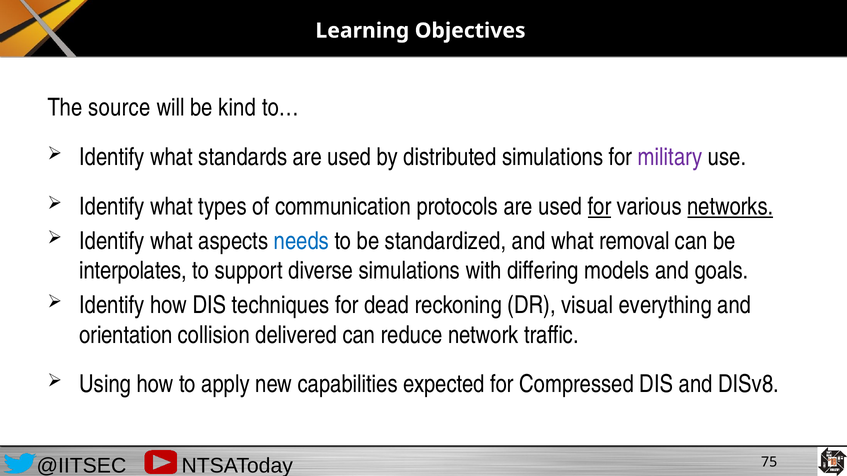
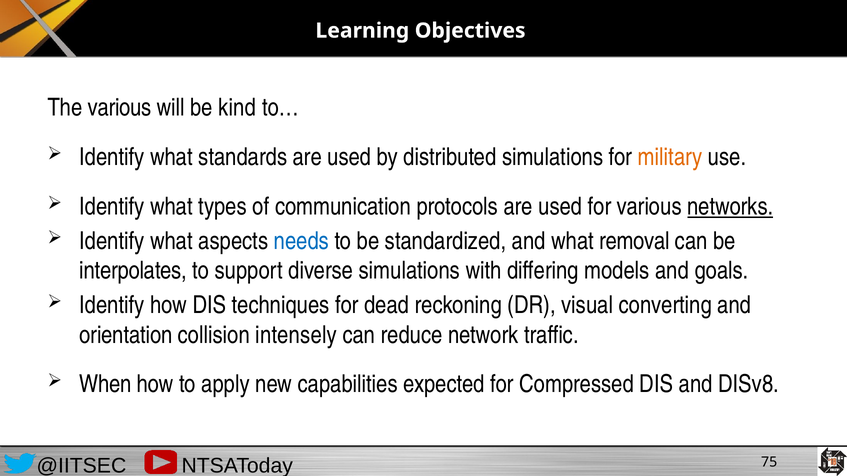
The source: source -> various (120, 108)
military colour: purple -> orange (670, 157)
for underline: present -> none (600, 207)
everything: everything -> converting (665, 306)
delivered: delivered -> intensely (296, 335)
Using: Using -> When (105, 385)
